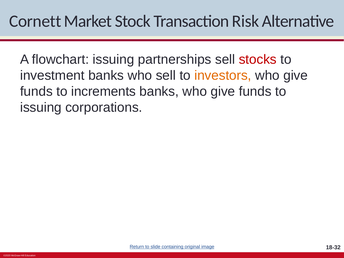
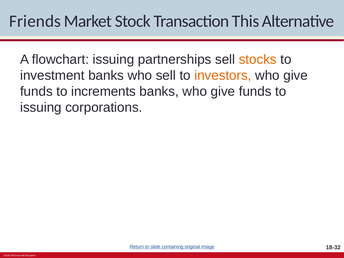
Cornett: Cornett -> Friends (35, 21)
Risk: Risk -> This (246, 21)
stocks colour: red -> orange (258, 59)
